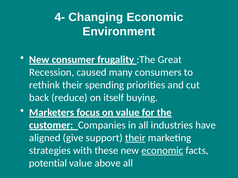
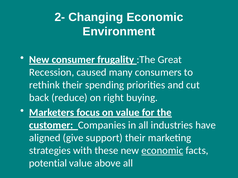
4-: 4- -> 2- (60, 17)
itself: itself -> right (114, 98)
their underline: present -> none (135, 138)
